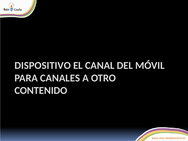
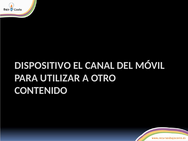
CANALES: CANALES -> UTILIZAR (60, 78)
